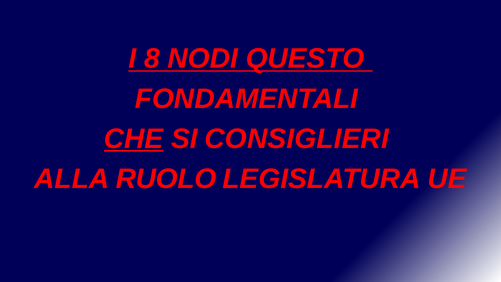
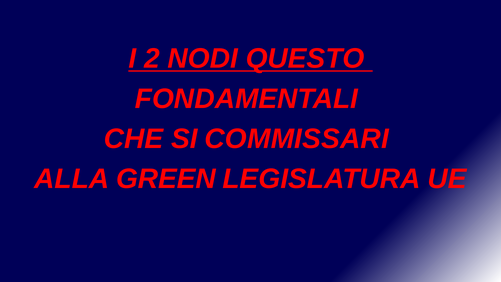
8: 8 -> 2 (152, 59)
CHE underline: present -> none (134, 139)
CONSIGLIERI: CONSIGLIERI -> COMMISSARI (297, 139)
RUOLO: RUOLO -> GREEN (166, 179)
